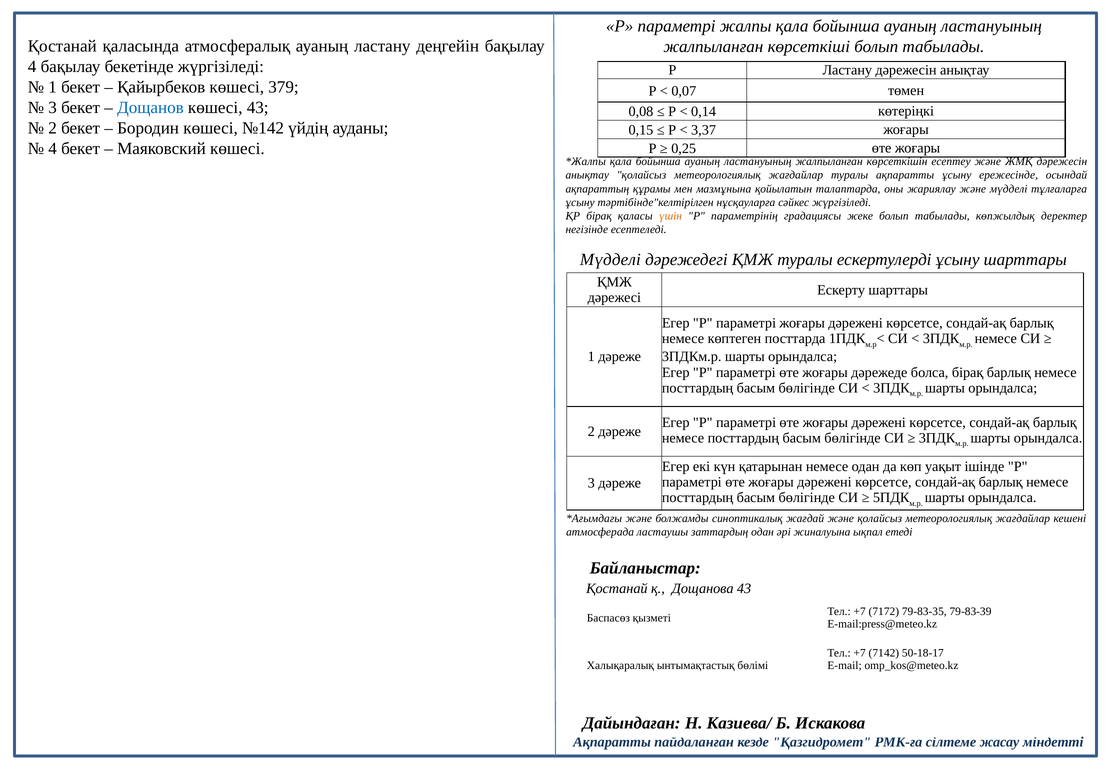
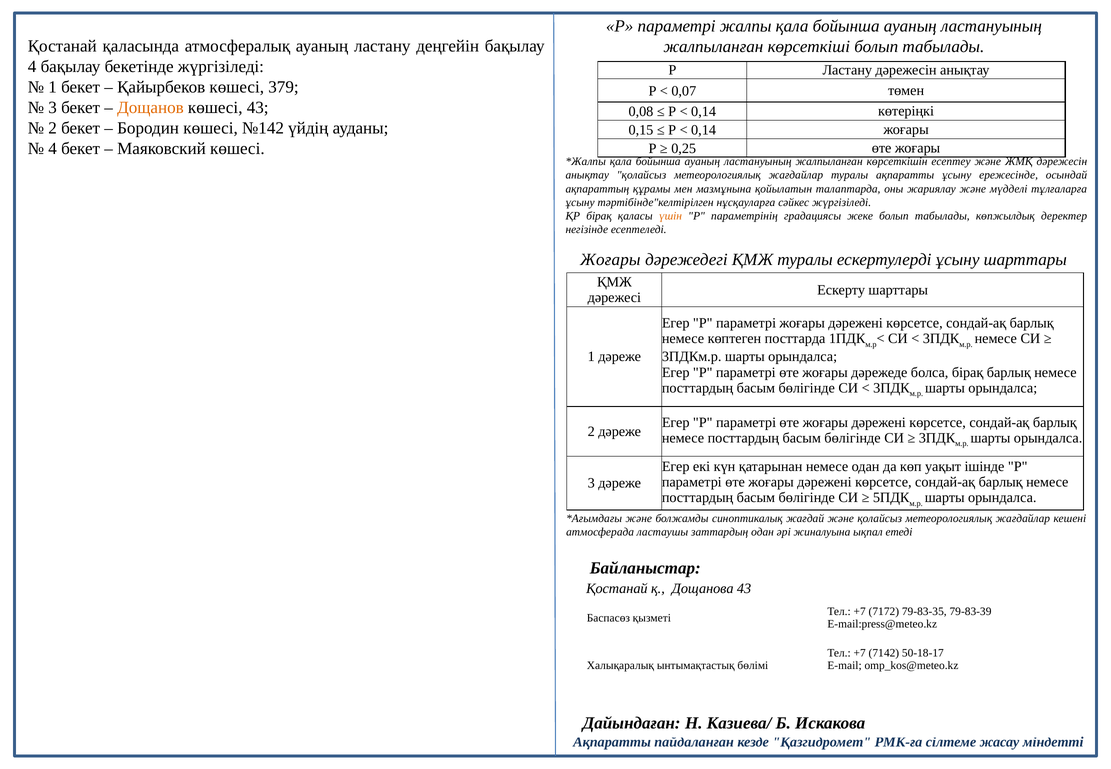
Дощанов colour: blue -> orange (150, 108)
3,37: 3,37 -> 0,14 (704, 130)
Мүдделі: Мүдделі -> Жоғары (610, 260)
